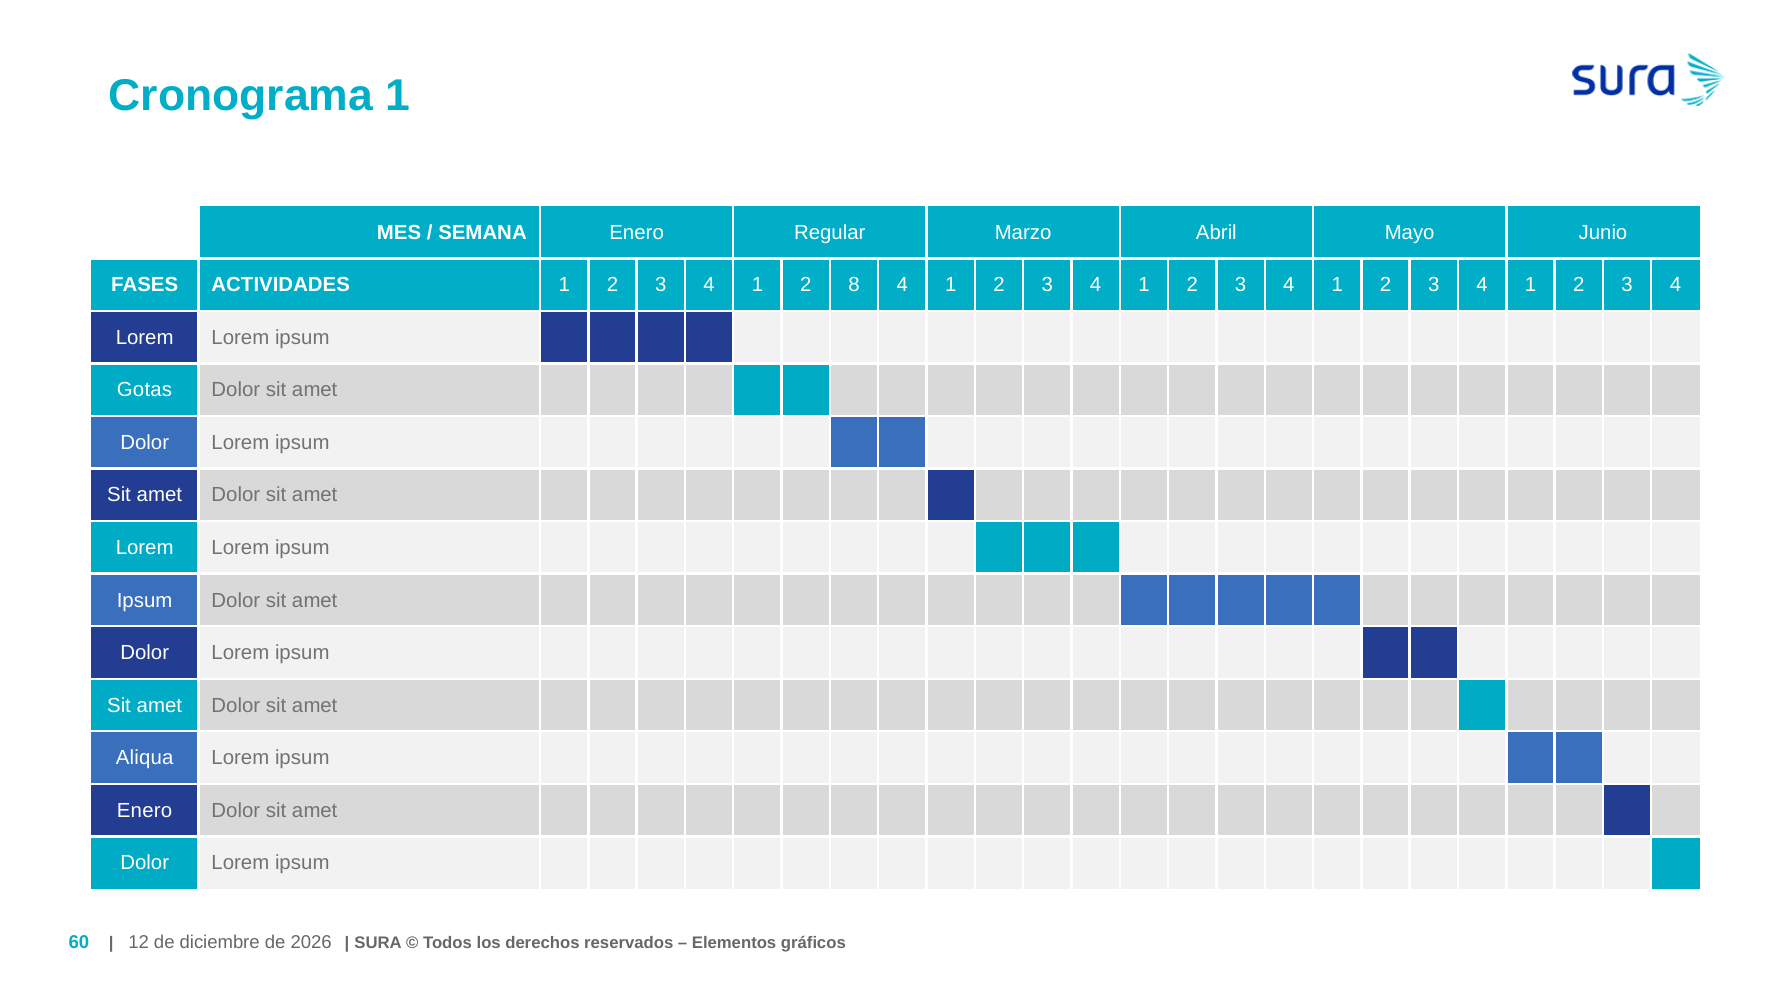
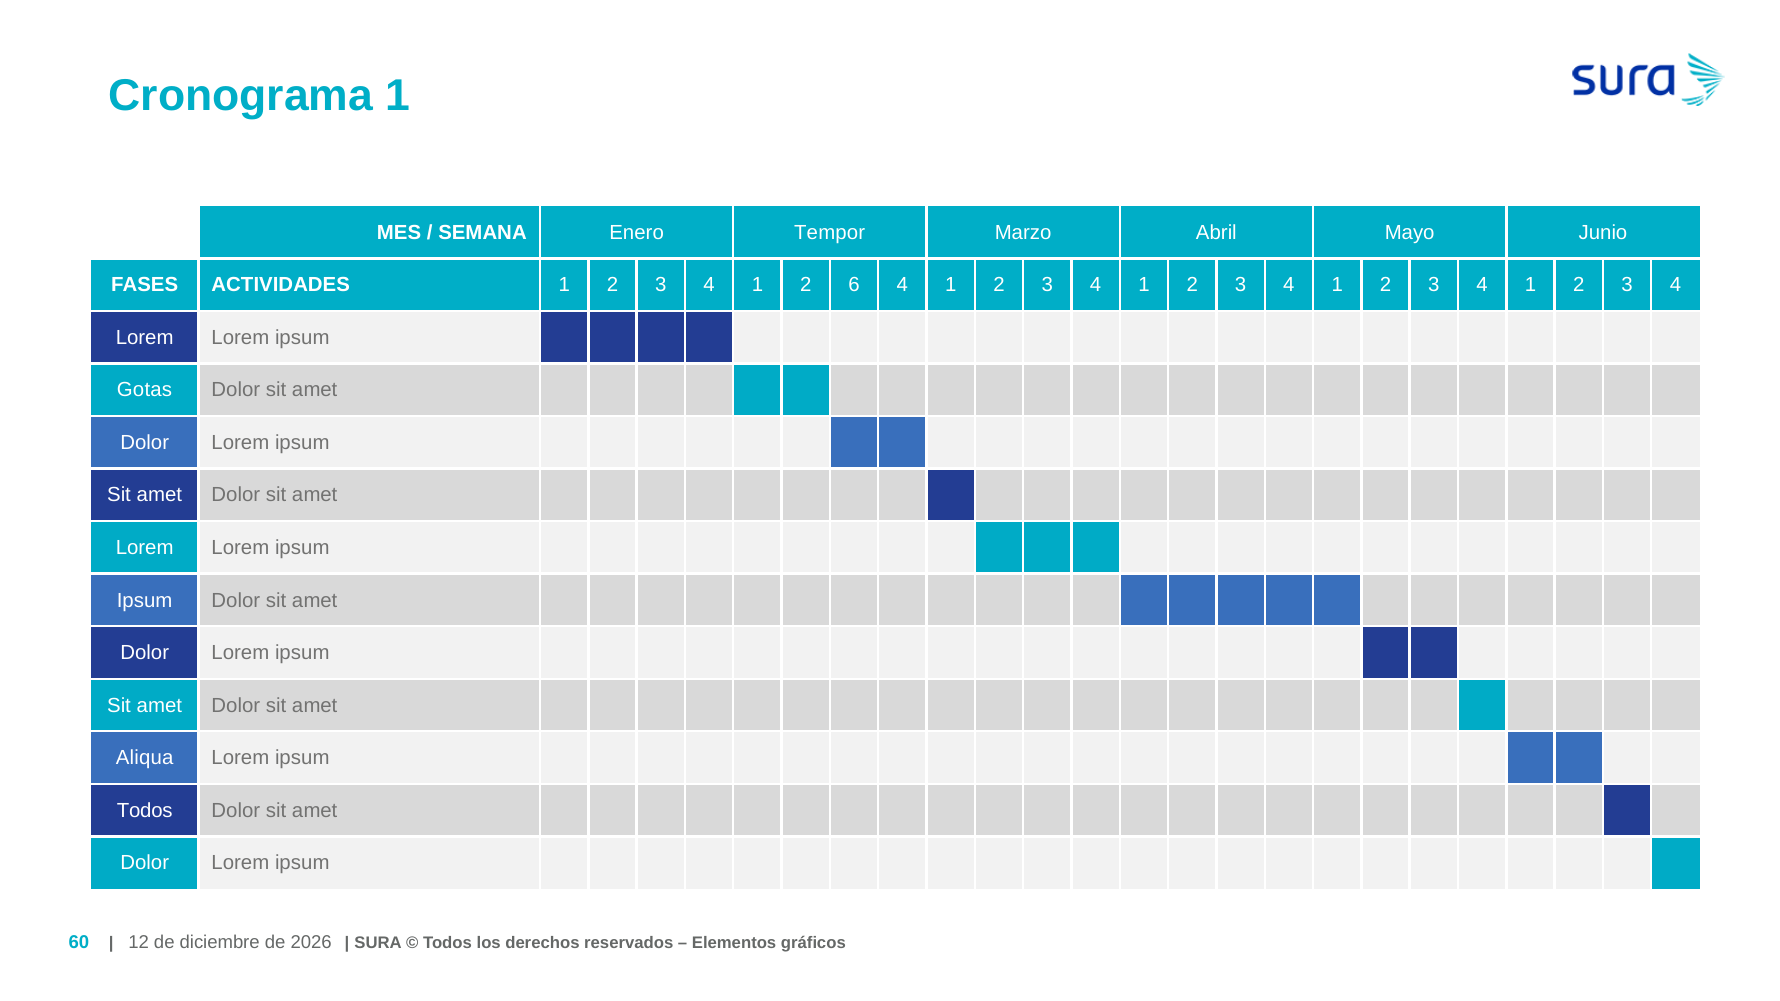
Regular: Regular -> Tempor (830, 233)
8: 8 -> 6 (854, 285)
Enero: Enero -> Todos (145, 811)
